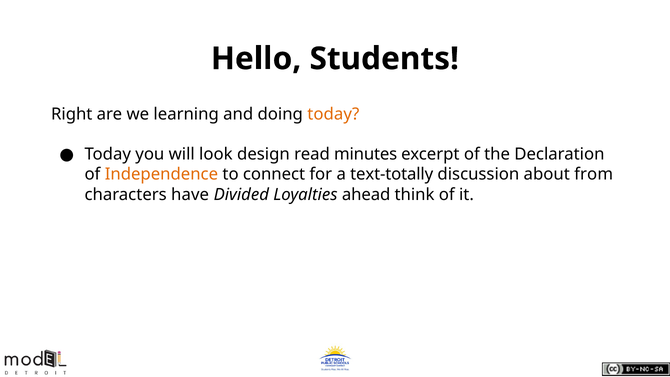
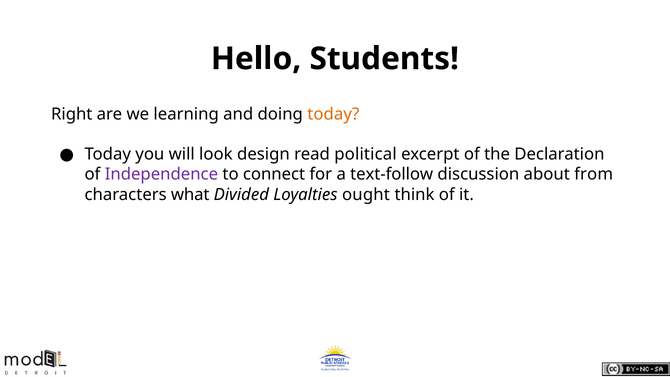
minutes: minutes -> political (366, 154)
Independence colour: orange -> purple (161, 174)
text-totally: text-totally -> text-follow (392, 174)
have: have -> what (190, 194)
ahead: ahead -> ought (366, 194)
